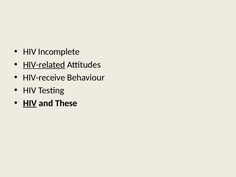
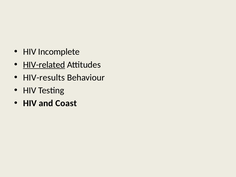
HIV-receive: HIV-receive -> HIV-results (44, 78)
HIV underline: present -> none (30, 103)
These: These -> Coast (66, 103)
